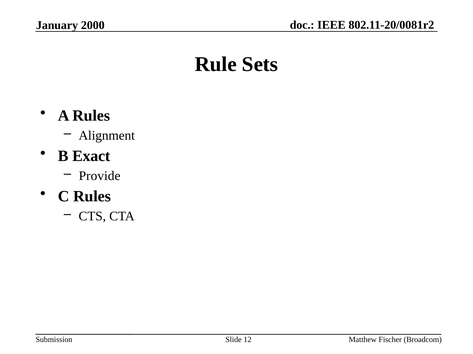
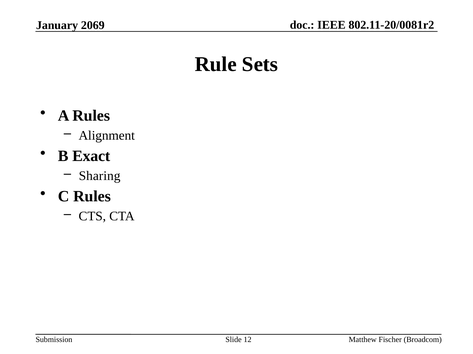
2000: 2000 -> 2069 (93, 25)
Provide: Provide -> Sharing (100, 176)
